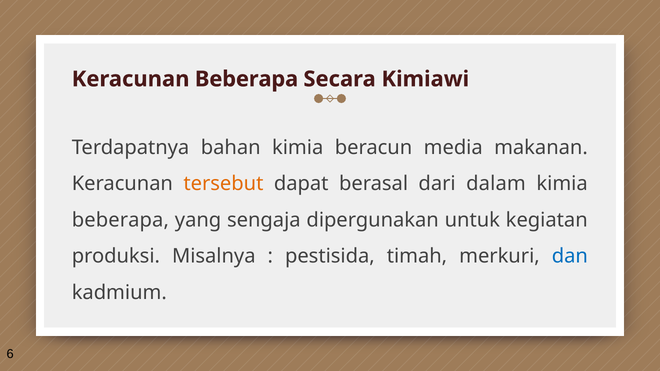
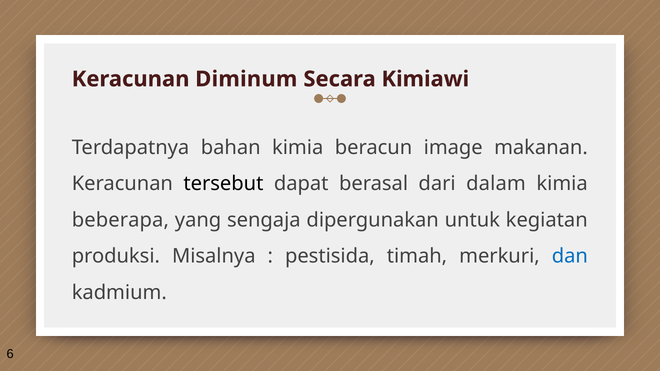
Keracunan Beberapa: Beberapa -> Diminum (246, 79)
media: media -> image (453, 148)
tersebut colour: orange -> black (223, 184)
